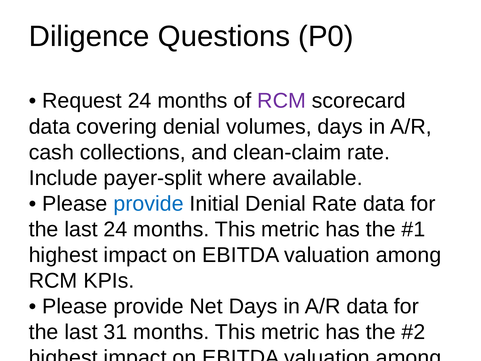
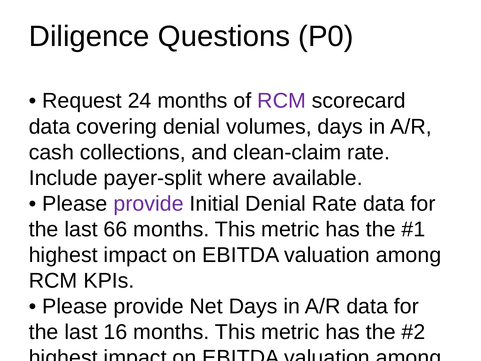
provide colour: blue -> purple (149, 204)
last 24: 24 -> 66 (116, 229)
31: 31 -> 16 (116, 332)
